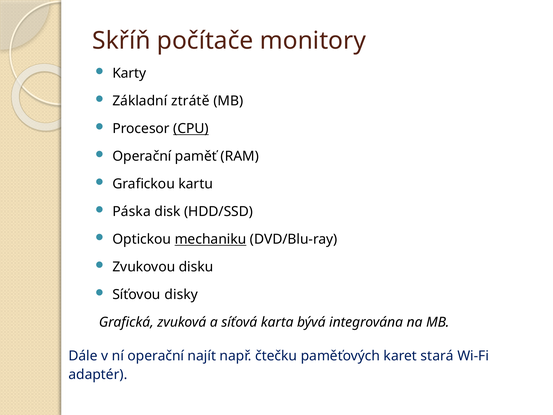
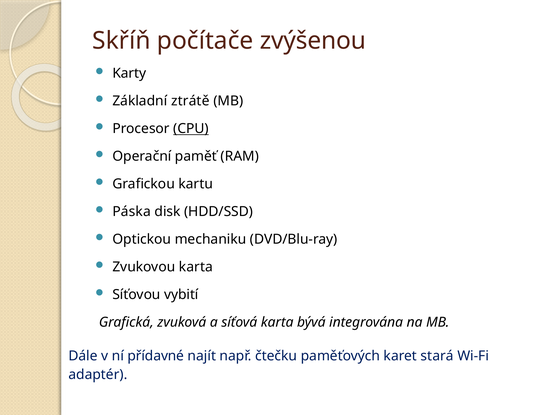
monitory: monitory -> zvýšenou (313, 41)
mechaniku underline: present -> none (211, 239)
Zvukovou disku: disku -> karta (196, 267)
disky: disky -> vybití (181, 295)
ní operační: operační -> přídavné (156, 356)
